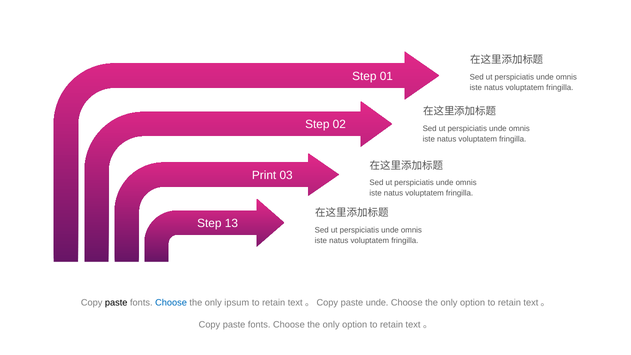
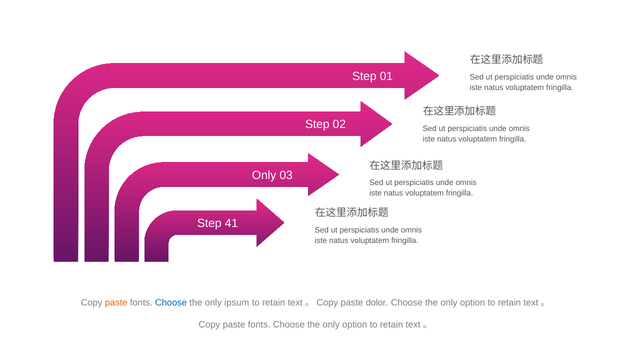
Print: Print -> Only (264, 175)
13: 13 -> 41 (231, 224)
paste colour: black -> orange (116, 303)
paste unde: unde -> dolor (377, 303)
